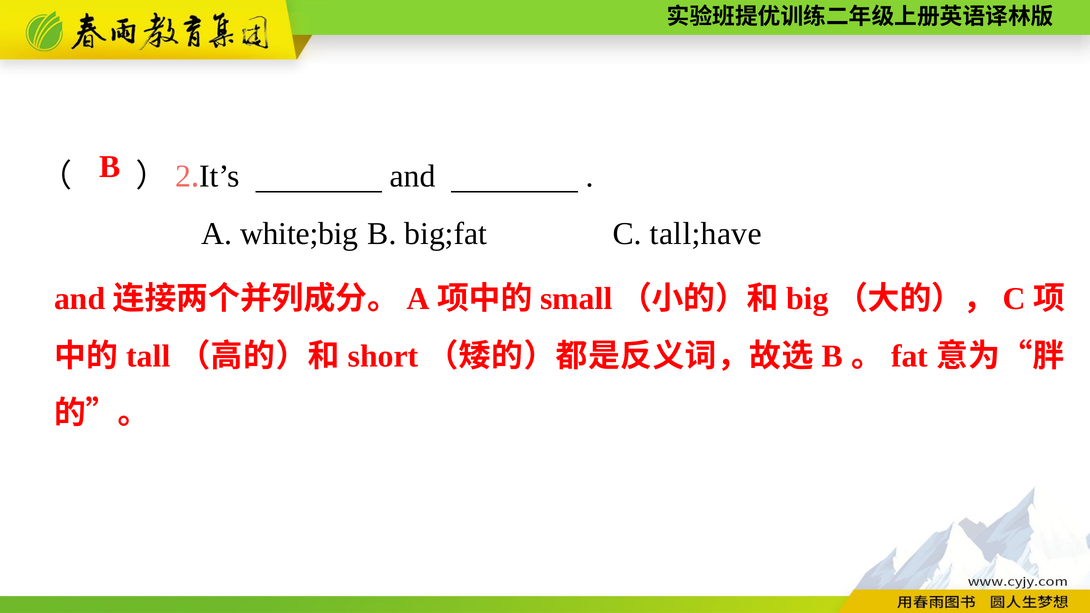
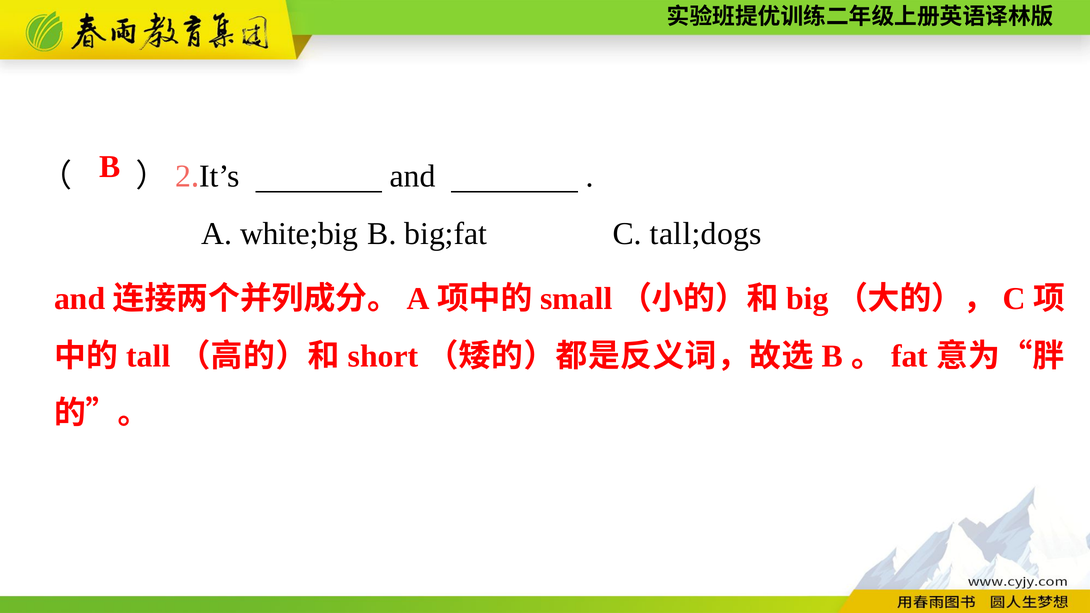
tall;have: tall;have -> tall;dogs (706, 234)
